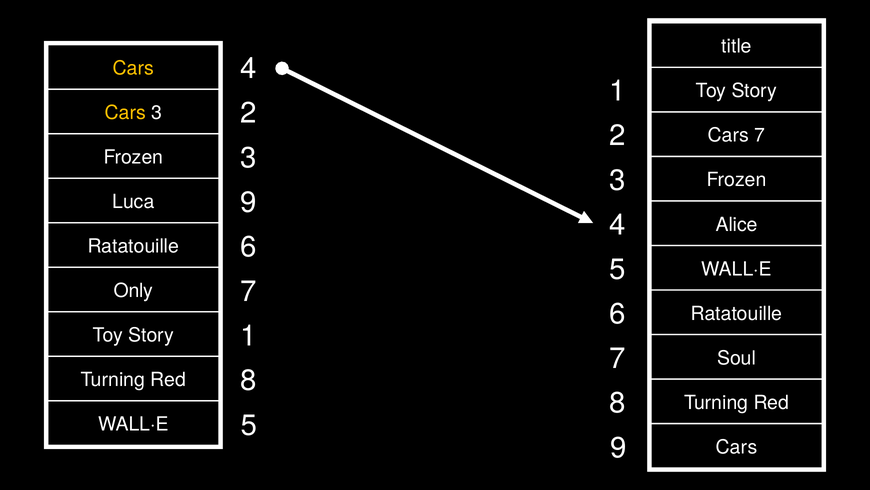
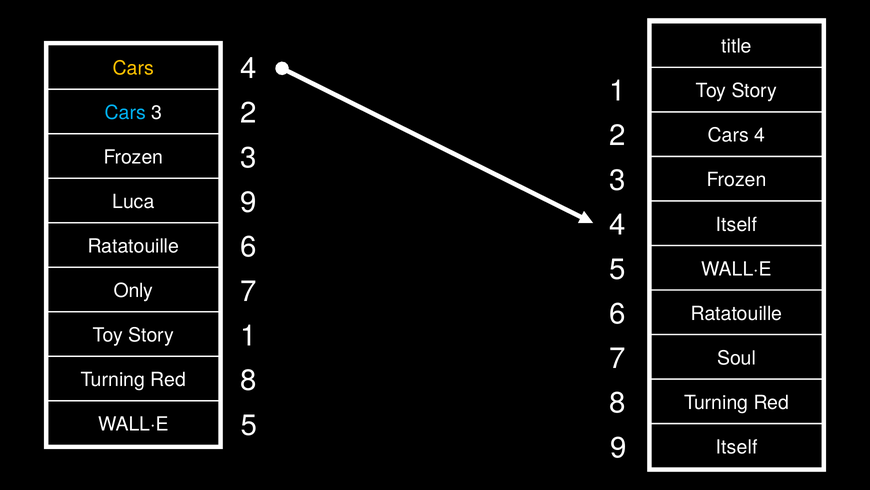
Cars colour: yellow -> light blue (125, 113)
Cars 7: 7 -> 4 (760, 135)
Alice: Alice -> Itself (737, 224)
Cars: Cars -> Itself (737, 447)
